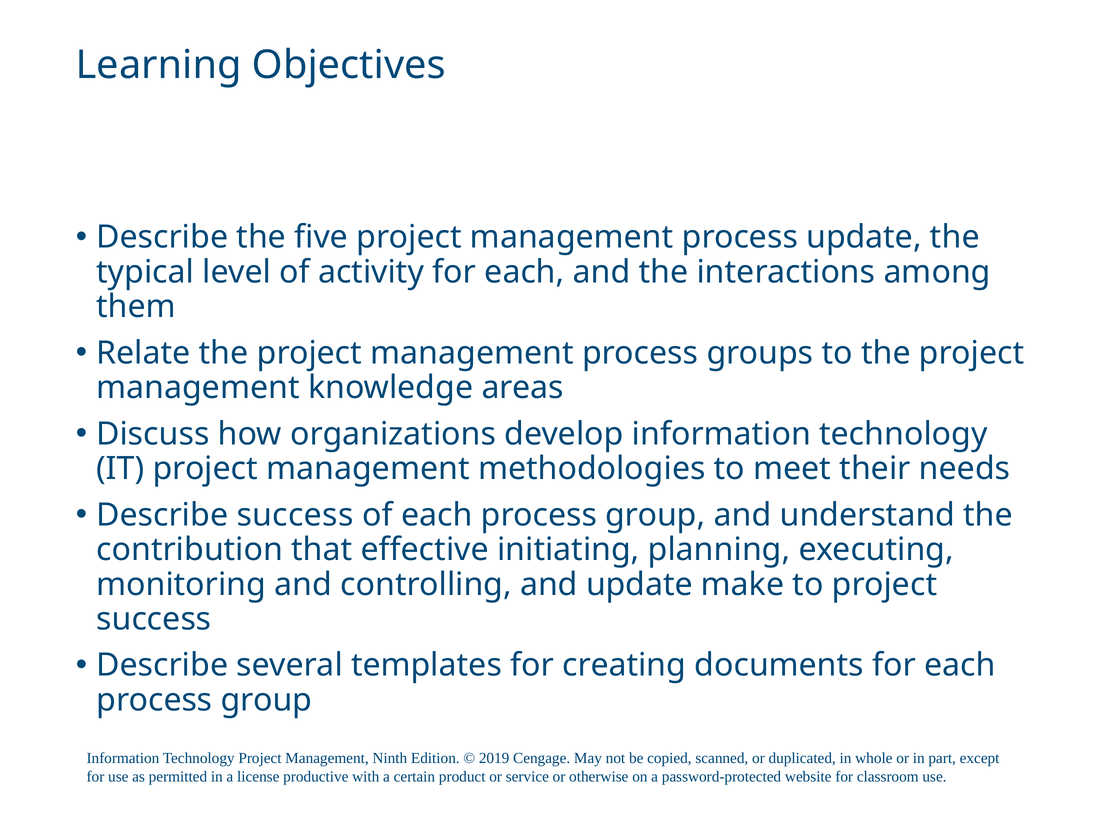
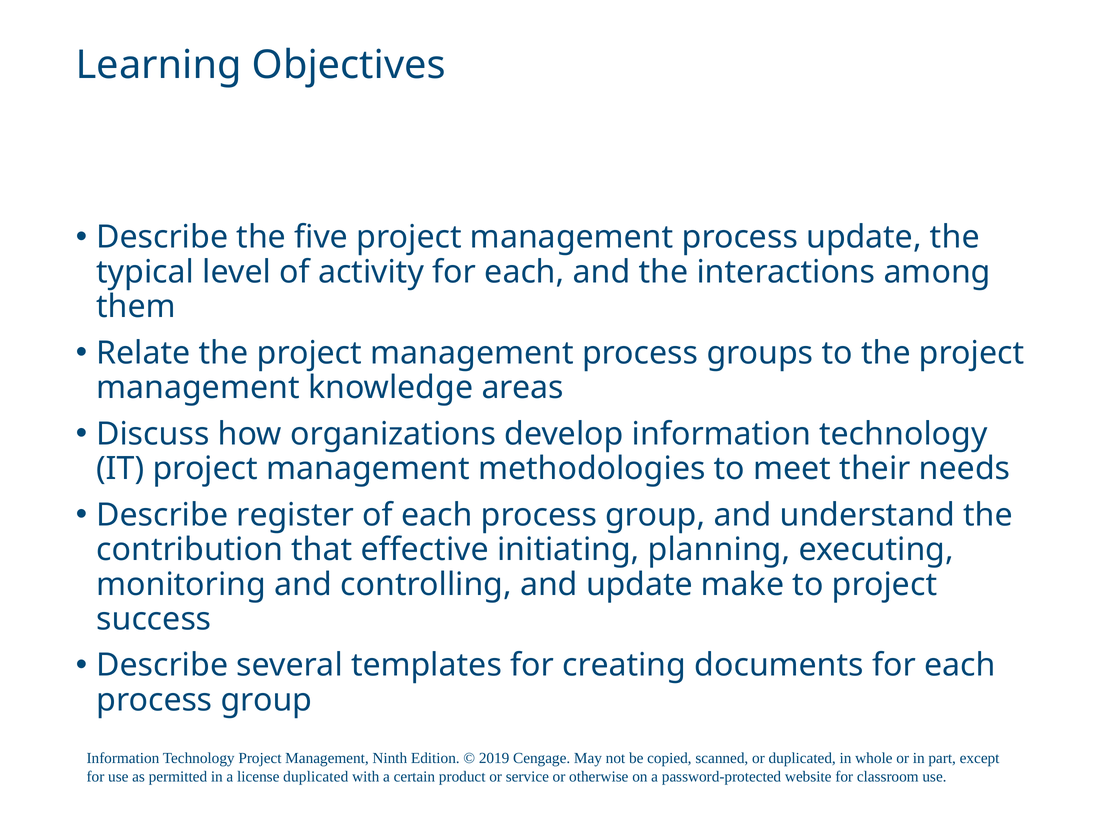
Describe success: success -> register (295, 515)
license productive: productive -> duplicated (316, 776)
